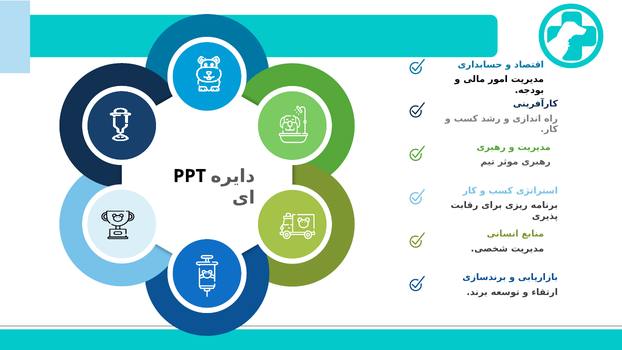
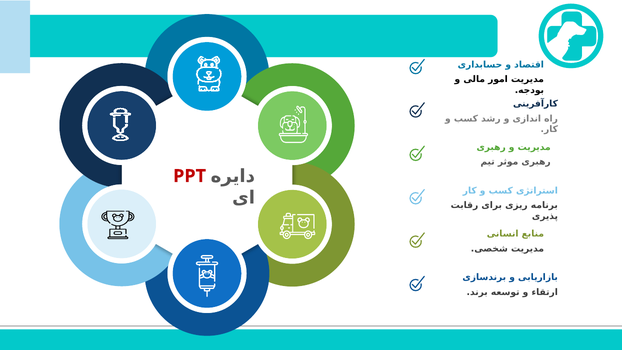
PPT colour: black -> red (190, 176)
